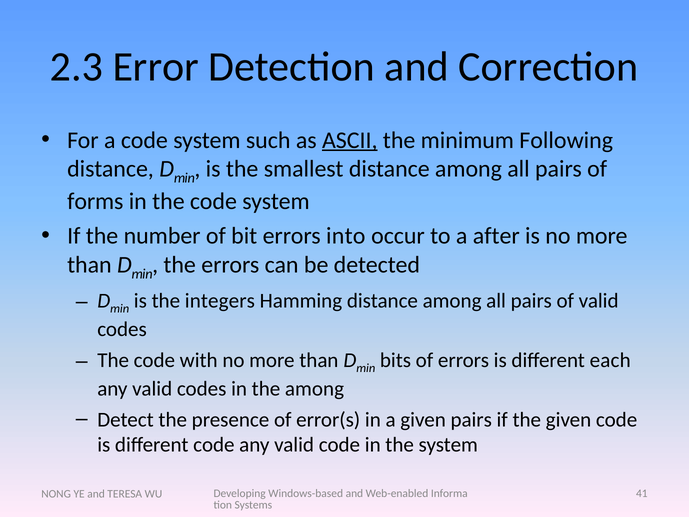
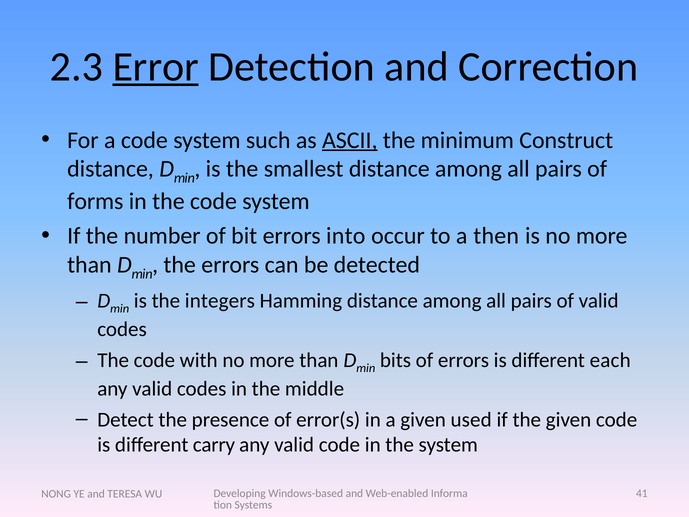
Error underline: none -> present (156, 67)
Following: Following -> Construct (566, 140)
after: after -> then (496, 236)
the among: among -> middle (315, 389)
given pairs: pairs -> used (471, 419)
different code: code -> carry (214, 445)
